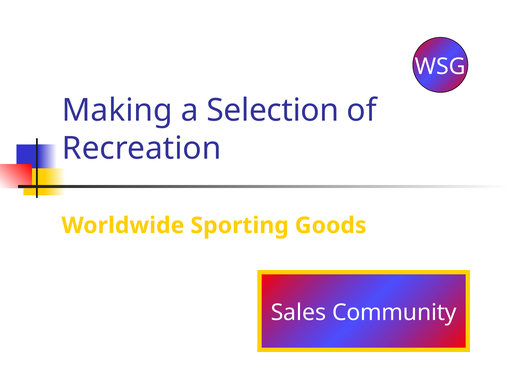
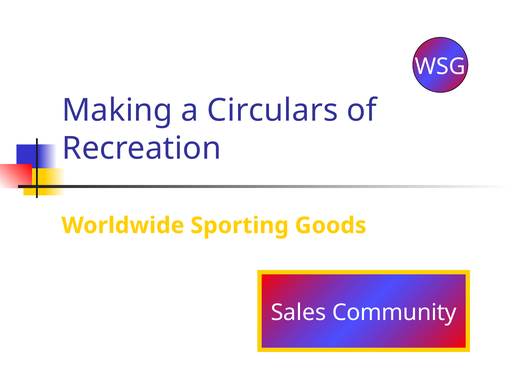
Selection: Selection -> Circulars (273, 110)
